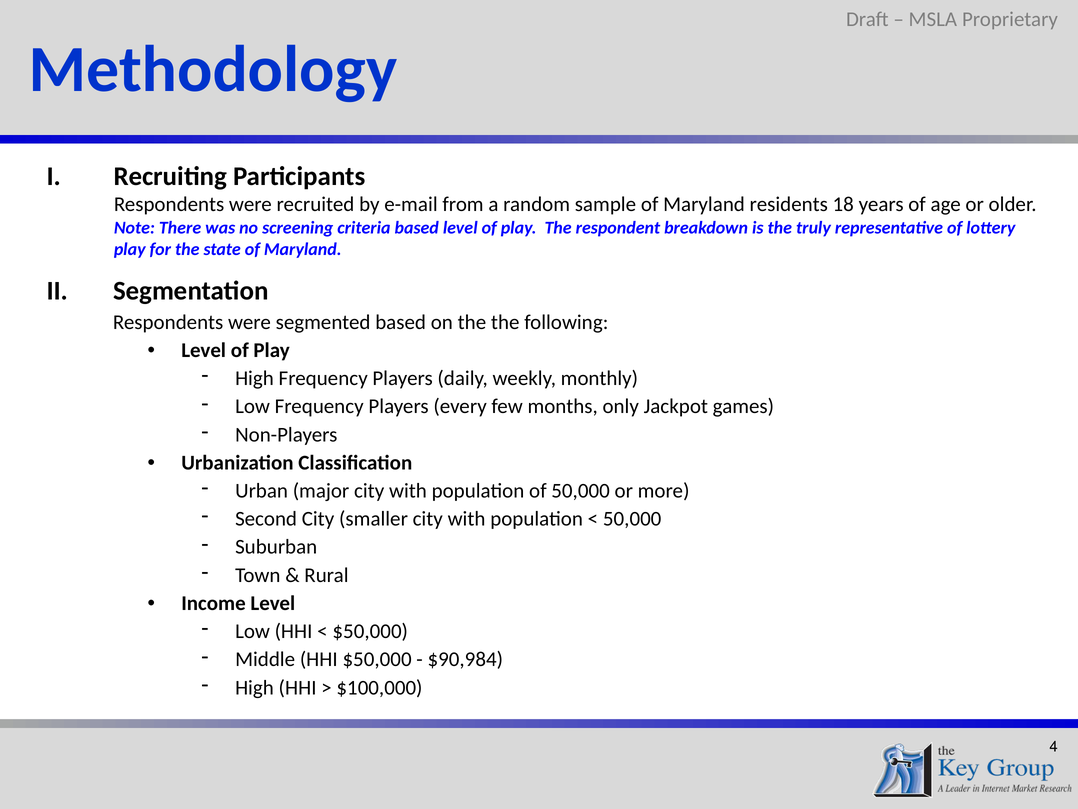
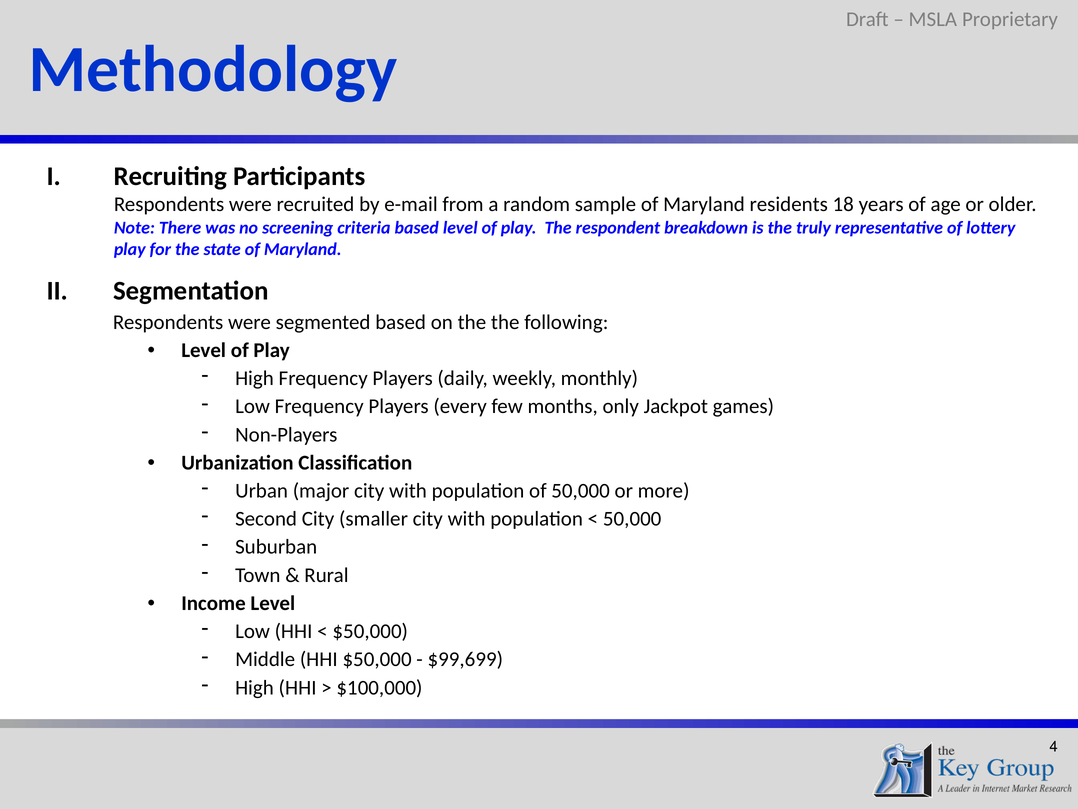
$90,984: $90,984 -> $99,699 (465, 659)
